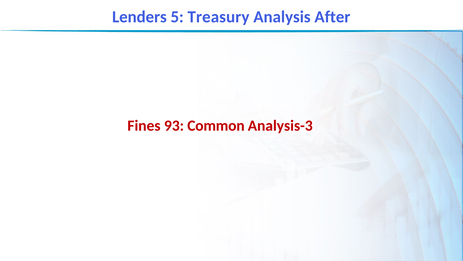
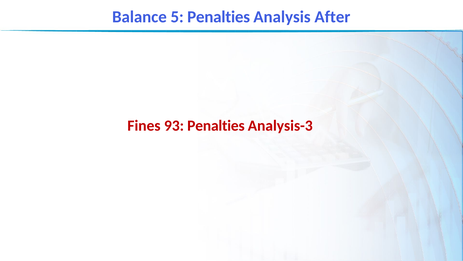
Lenders: Lenders -> Balance (139, 17)
5 Treasury: Treasury -> Penalties (219, 17)
93 Common: Common -> Penalties (216, 126)
